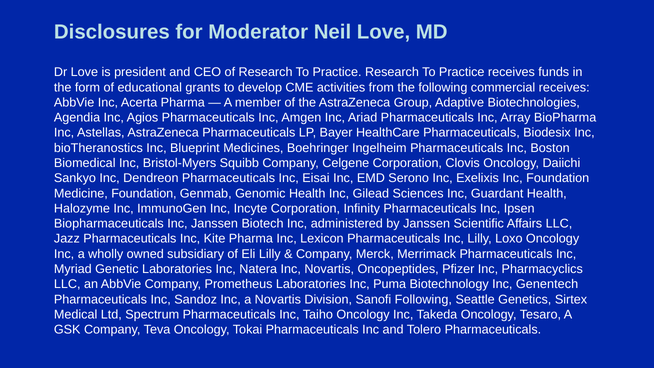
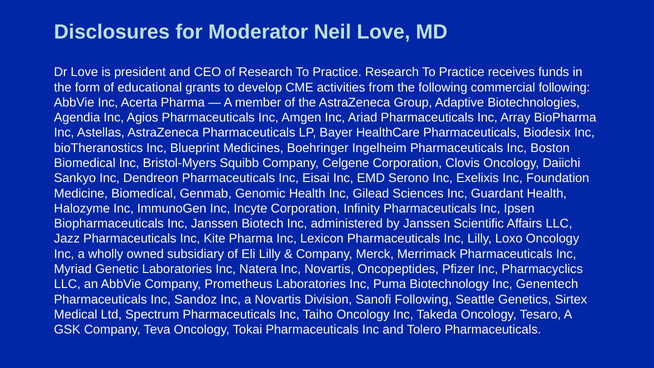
commercial receives: receives -> following (564, 87)
Medicine Foundation: Foundation -> Biomedical (144, 193)
